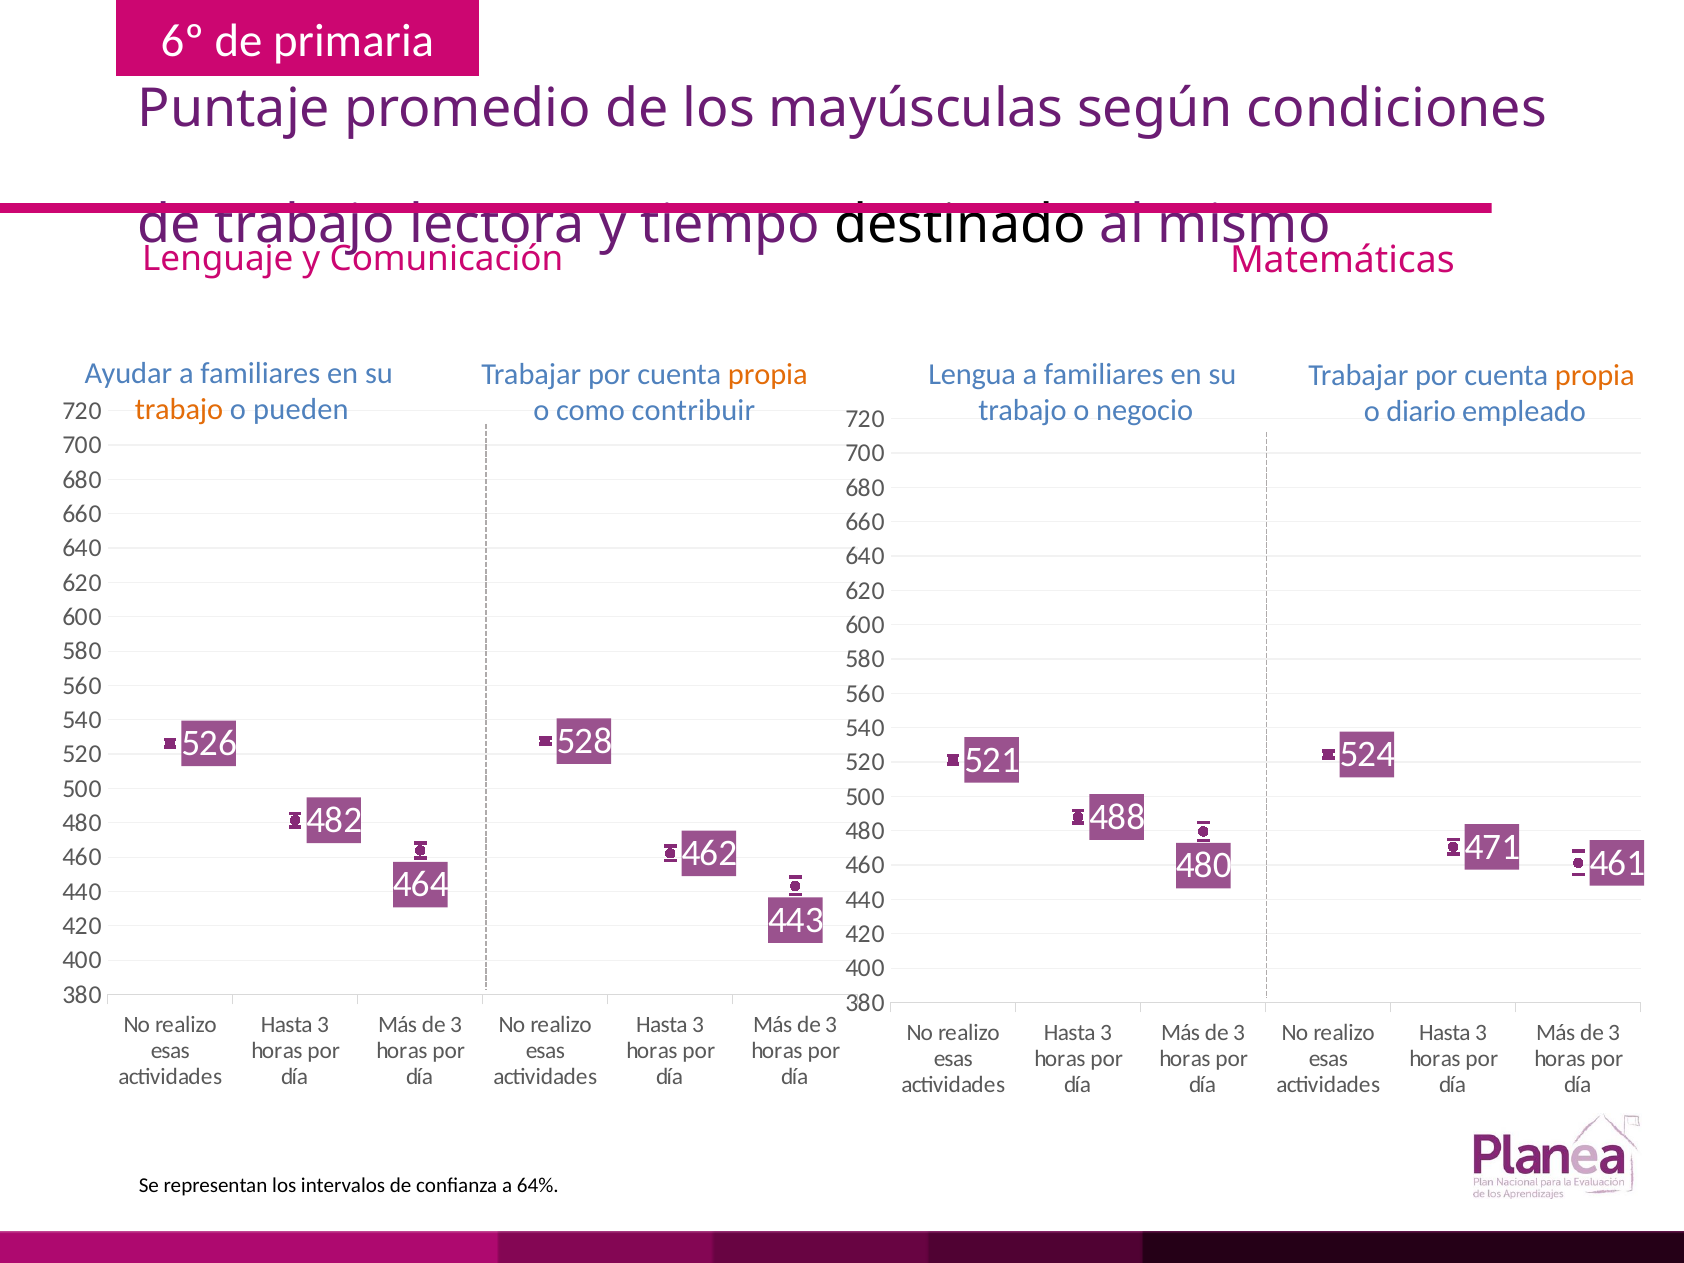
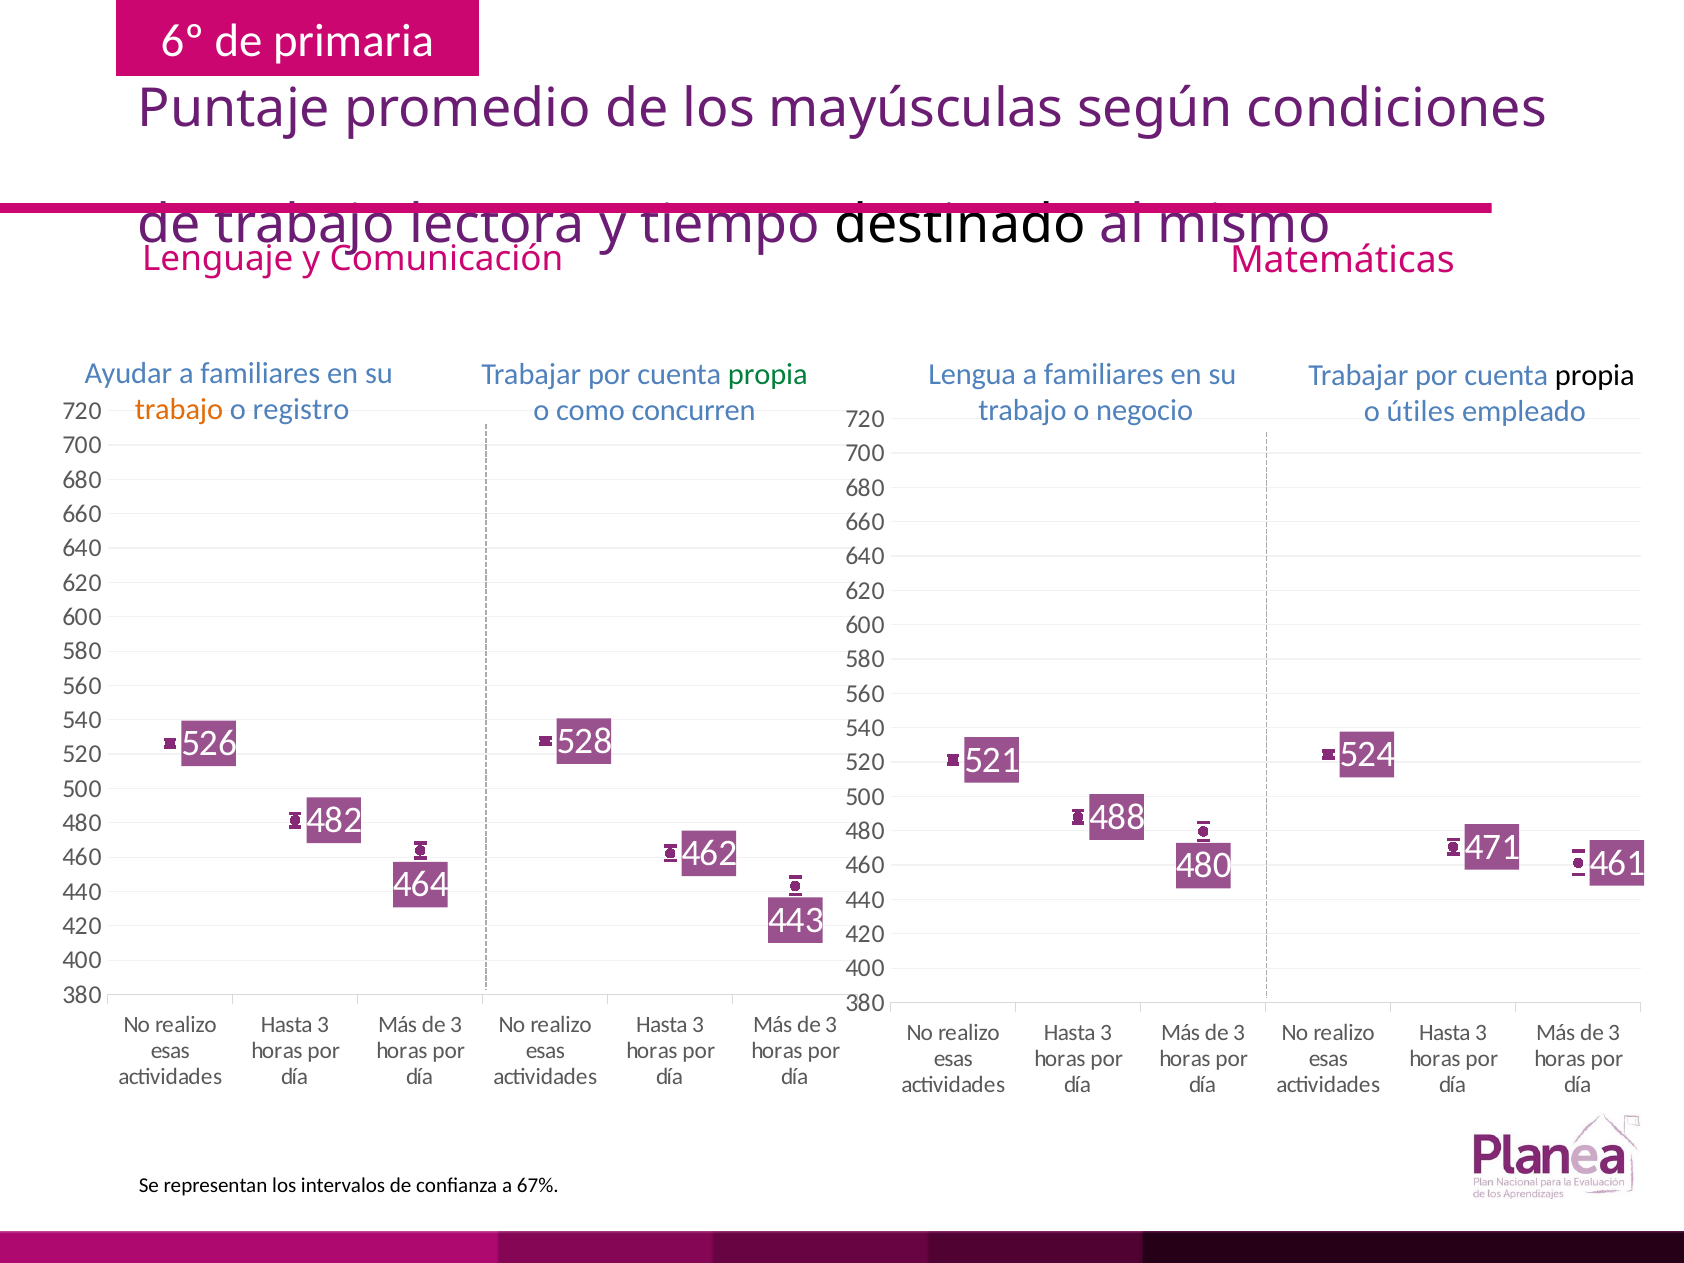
propia colour: orange -> green (768, 374)
propia colour: orange -> black (1595, 375)
pueden: pueden -> registro (301, 410)
contribuir: contribuir -> concurren (694, 411)
diario: diario -> útiles (1421, 412)
64%: 64% -> 67% (538, 1186)
